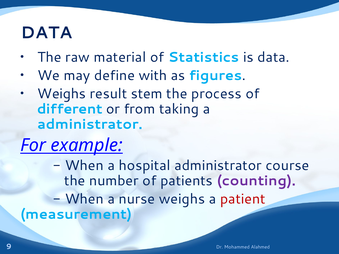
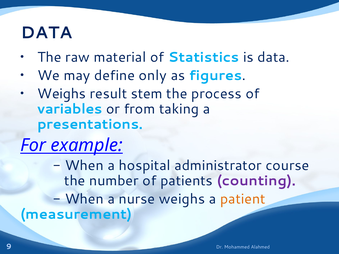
with: with -> only (153, 76)
different: different -> variables (70, 109)
administrator: administrator -> presentations (90, 124)
patient colour: red -> orange (243, 199)
